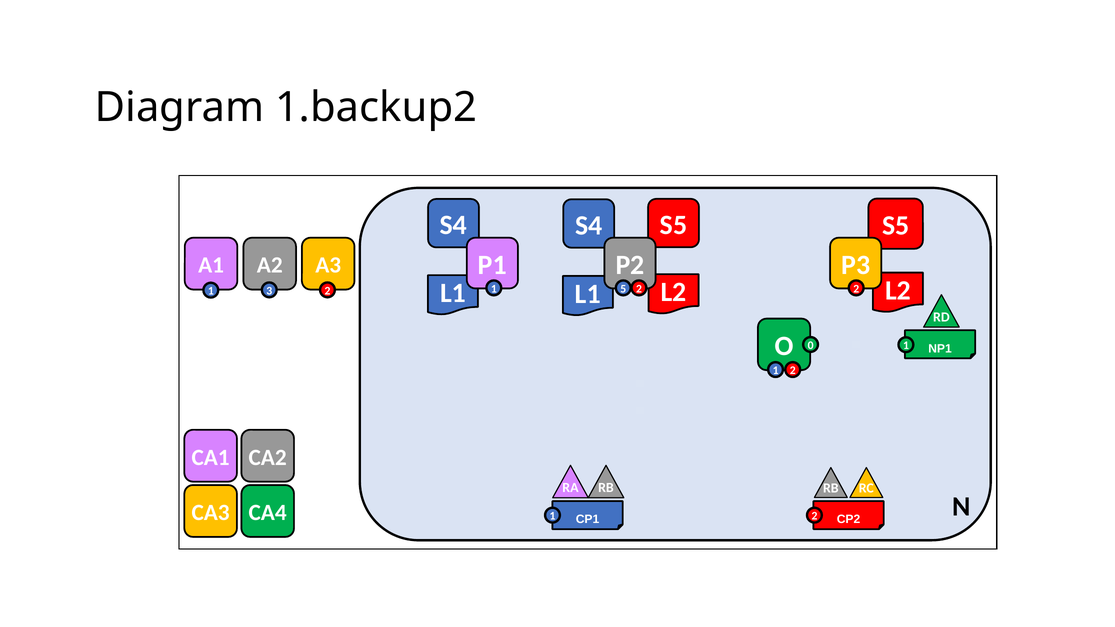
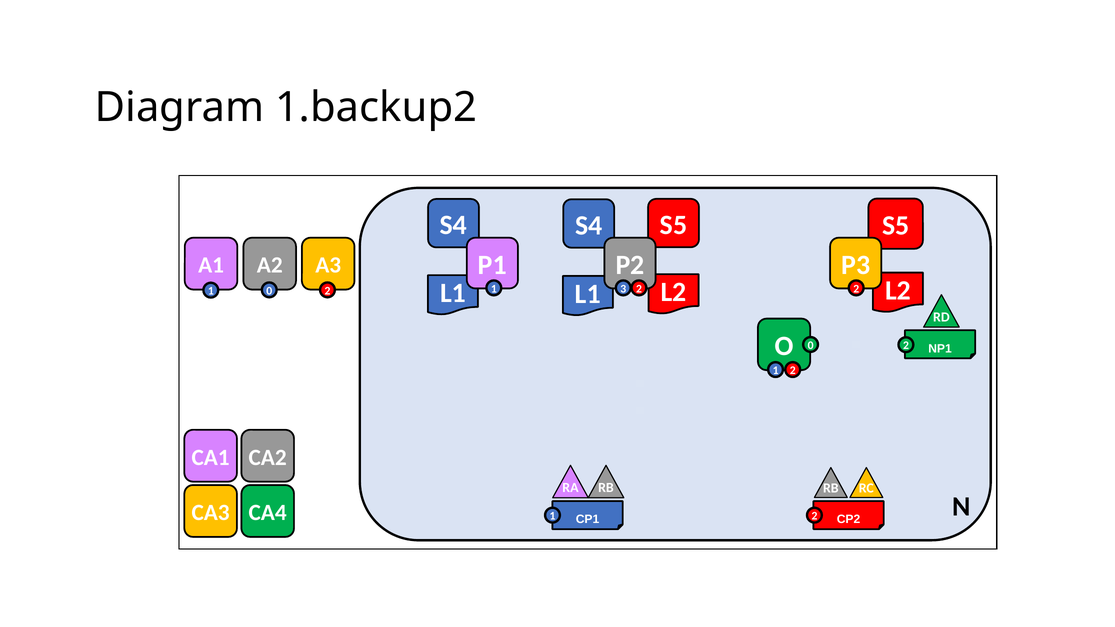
5: 5 -> 3 (623, 289)
1 3: 3 -> 0 (269, 291)
1: 1 -> 2 (906, 346)
